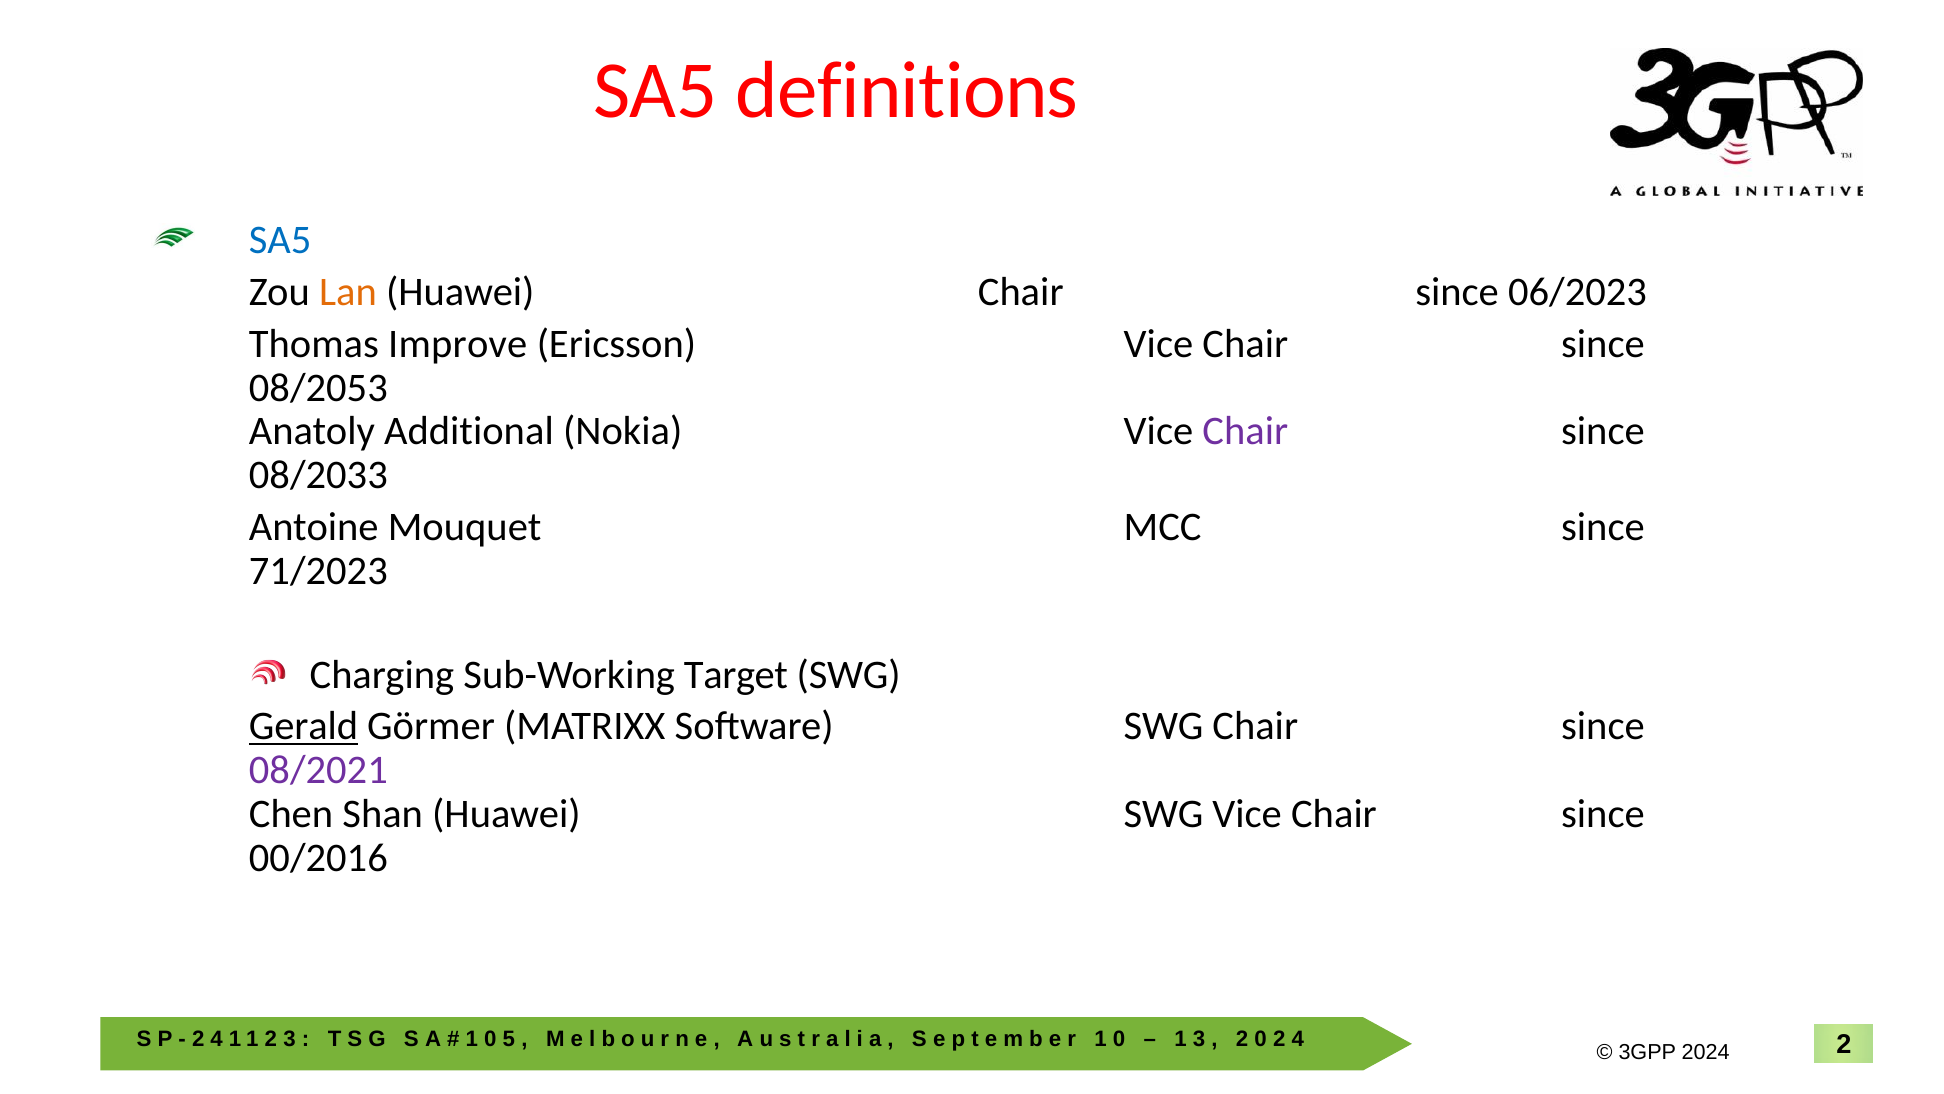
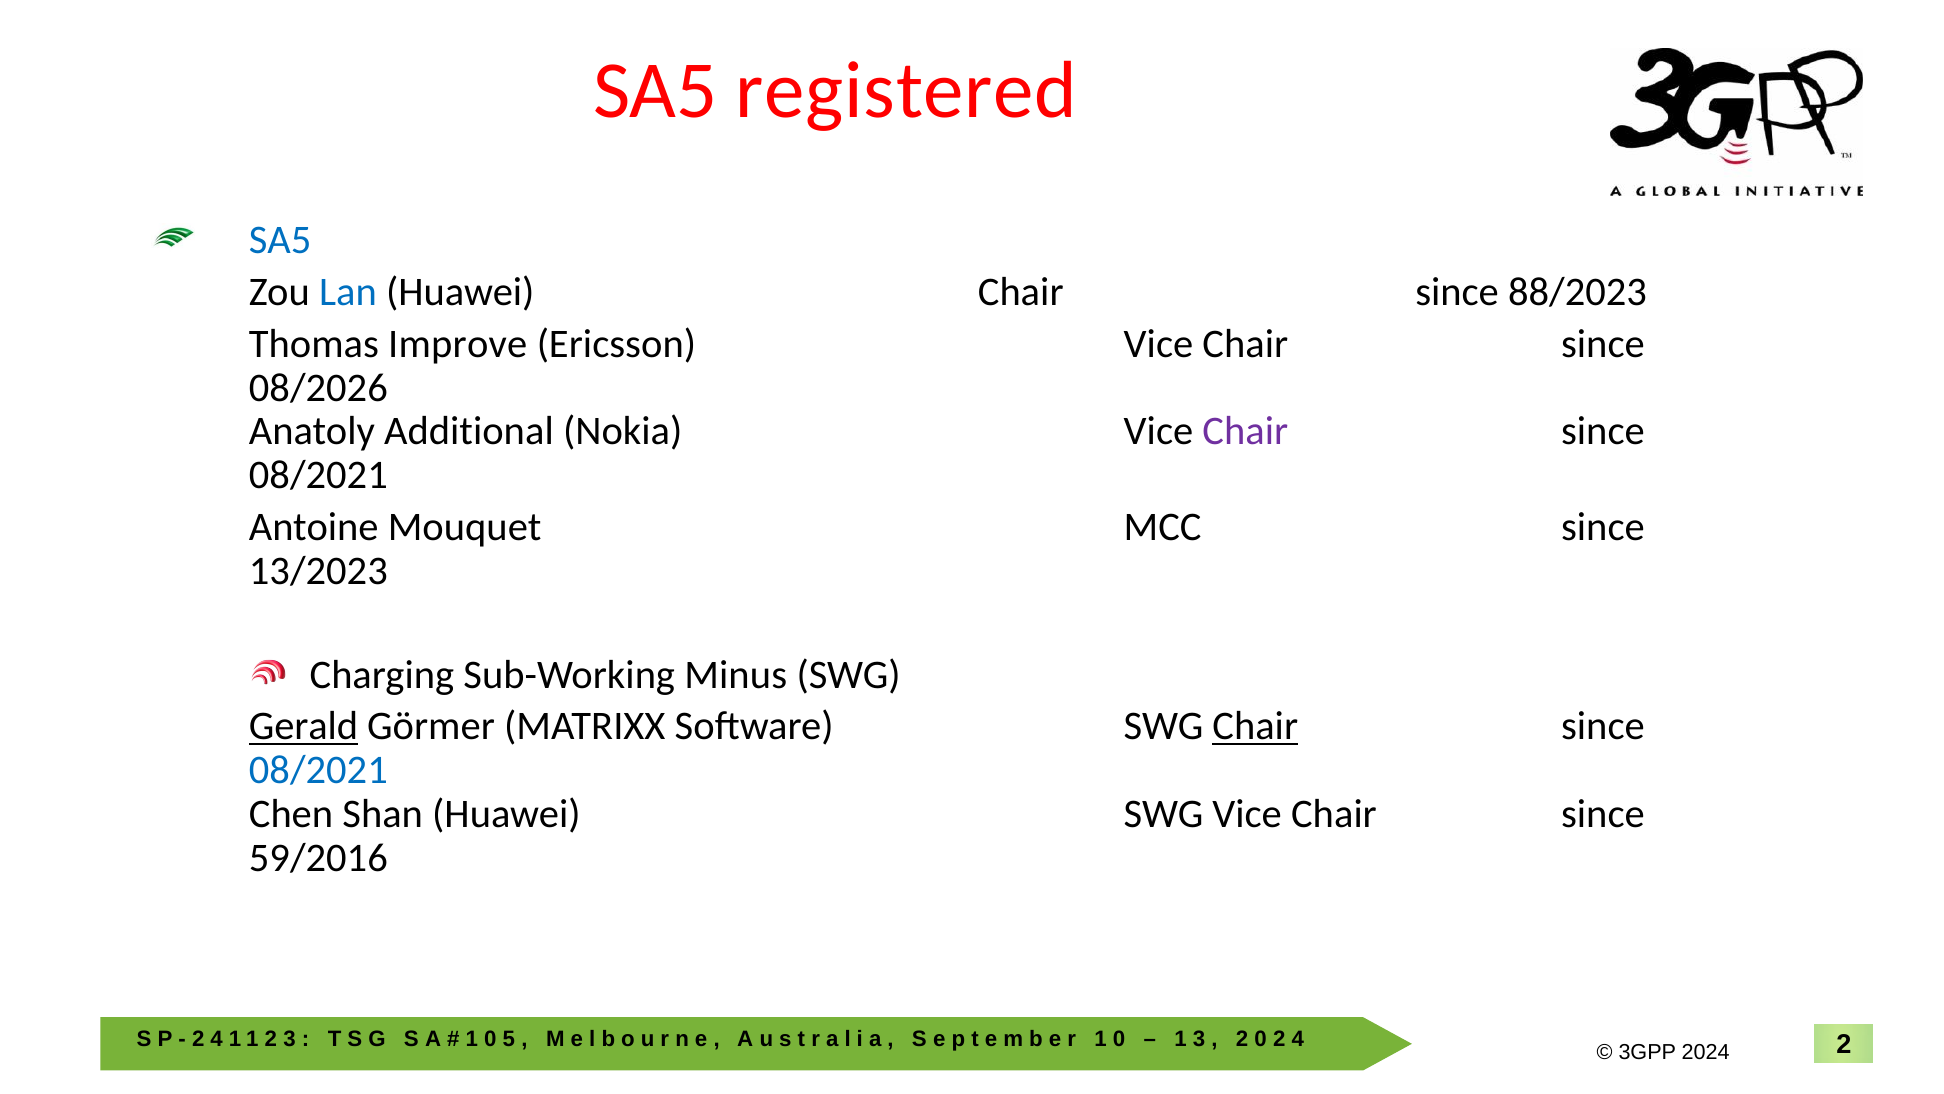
definitions: definitions -> registered (906, 90)
Lan colour: orange -> blue (348, 292)
06/2023: 06/2023 -> 88/2023 (1578, 292)
08/2053: 08/2053 -> 08/2026 (318, 388)
08/2033: 08/2033 -> 08/2021 (318, 475)
71/2023: 71/2023 -> 13/2023 (318, 571)
Target: Target -> Minus (736, 674)
Chair underline: none -> present (1255, 726)
08/2021 colour: purple -> blue (318, 770)
00/2016: 00/2016 -> 59/2016 (318, 857)
